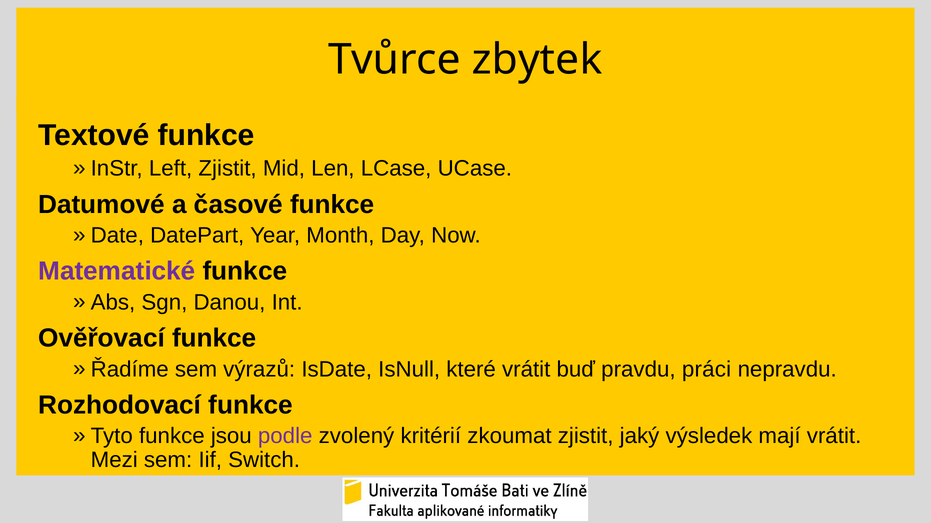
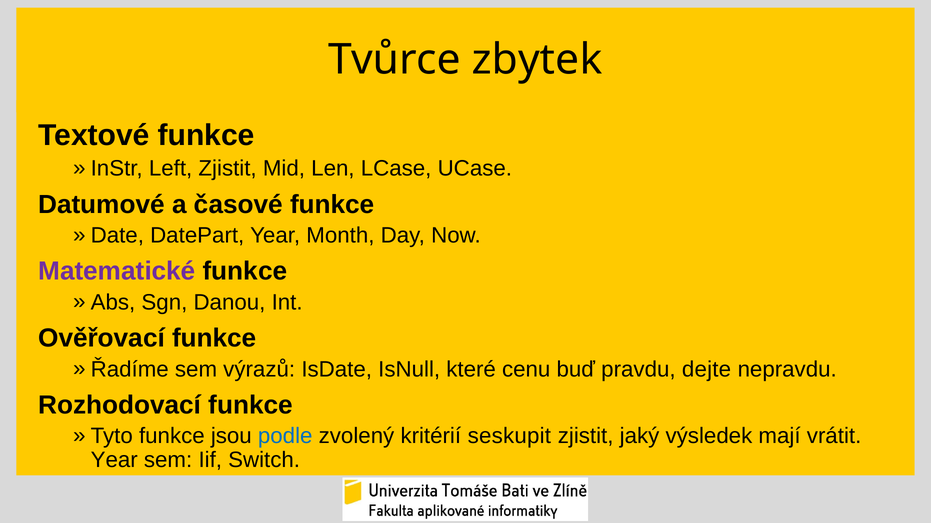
které vrátit: vrátit -> cenu (526, 370)
práci: práci -> dejte (707, 370)
podle colour: purple -> blue (285, 437)
zkoumat: zkoumat -> seskupit (509, 437)
Mezi: Mezi -> Year (114, 461)
